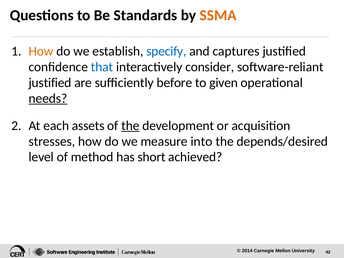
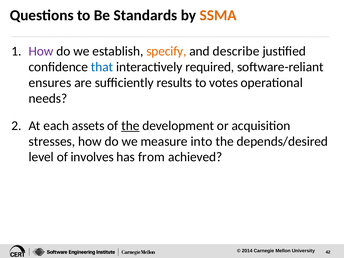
How colour: orange -> purple (41, 51)
specify colour: blue -> orange (166, 51)
captures: captures -> describe (236, 51)
consider: consider -> required (210, 67)
justified: justified -> ensures (50, 83)
before: before -> results (174, 83)
given: given -> votes (224, 83)
needs underline: present -> none (48, 98)
method: method -> involves (92, 157)
short: short -> from (151, 157)
